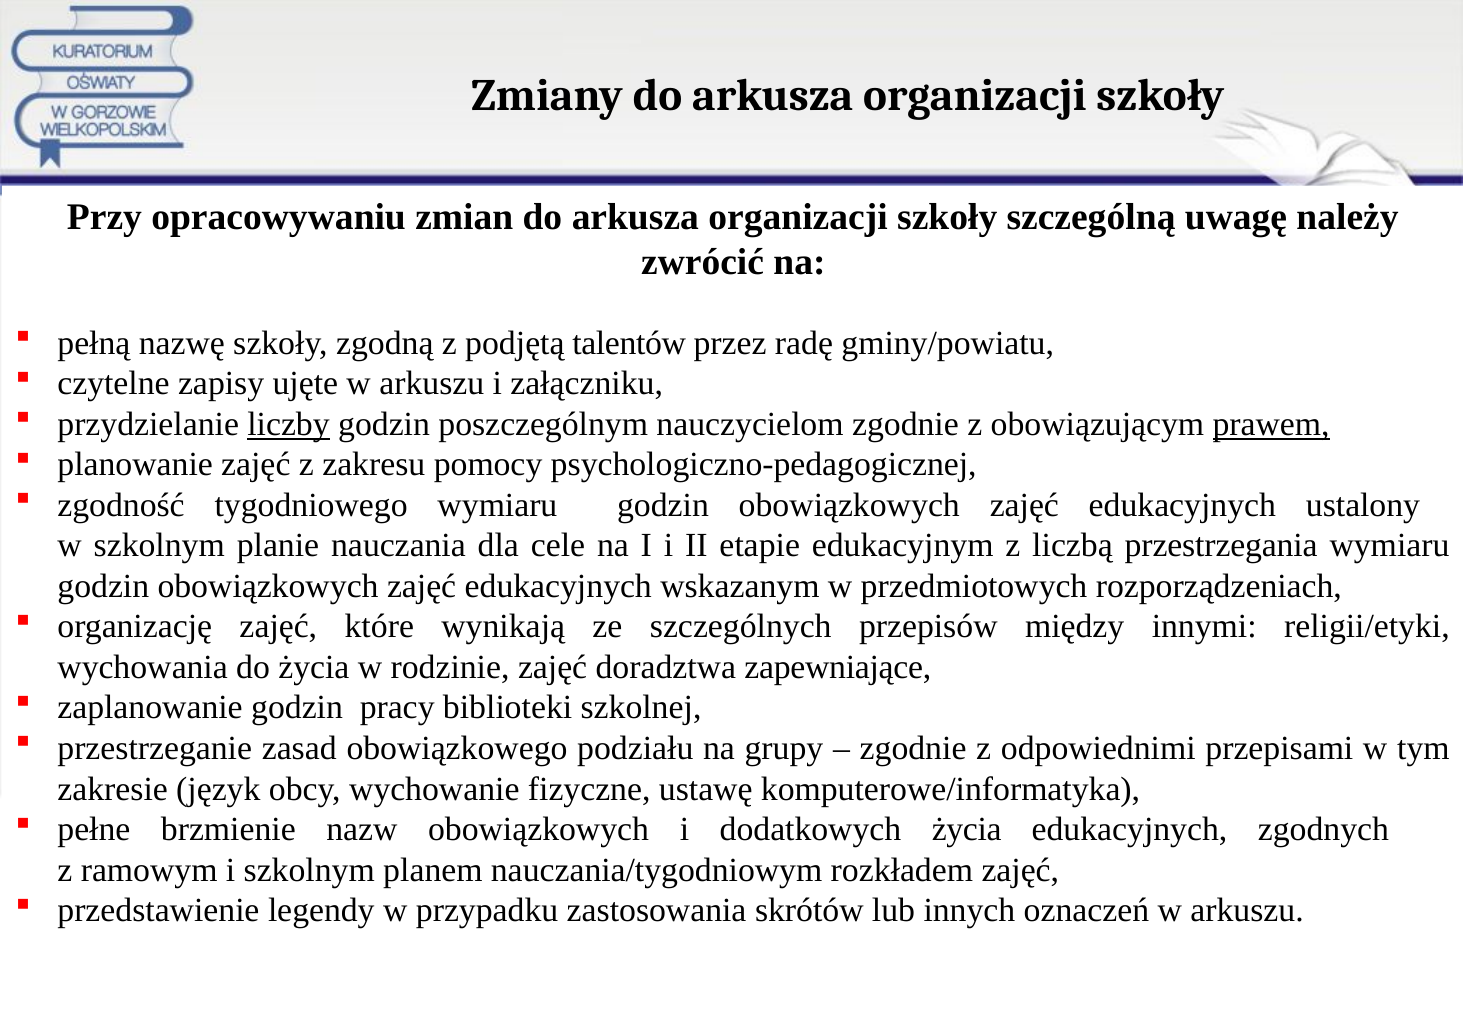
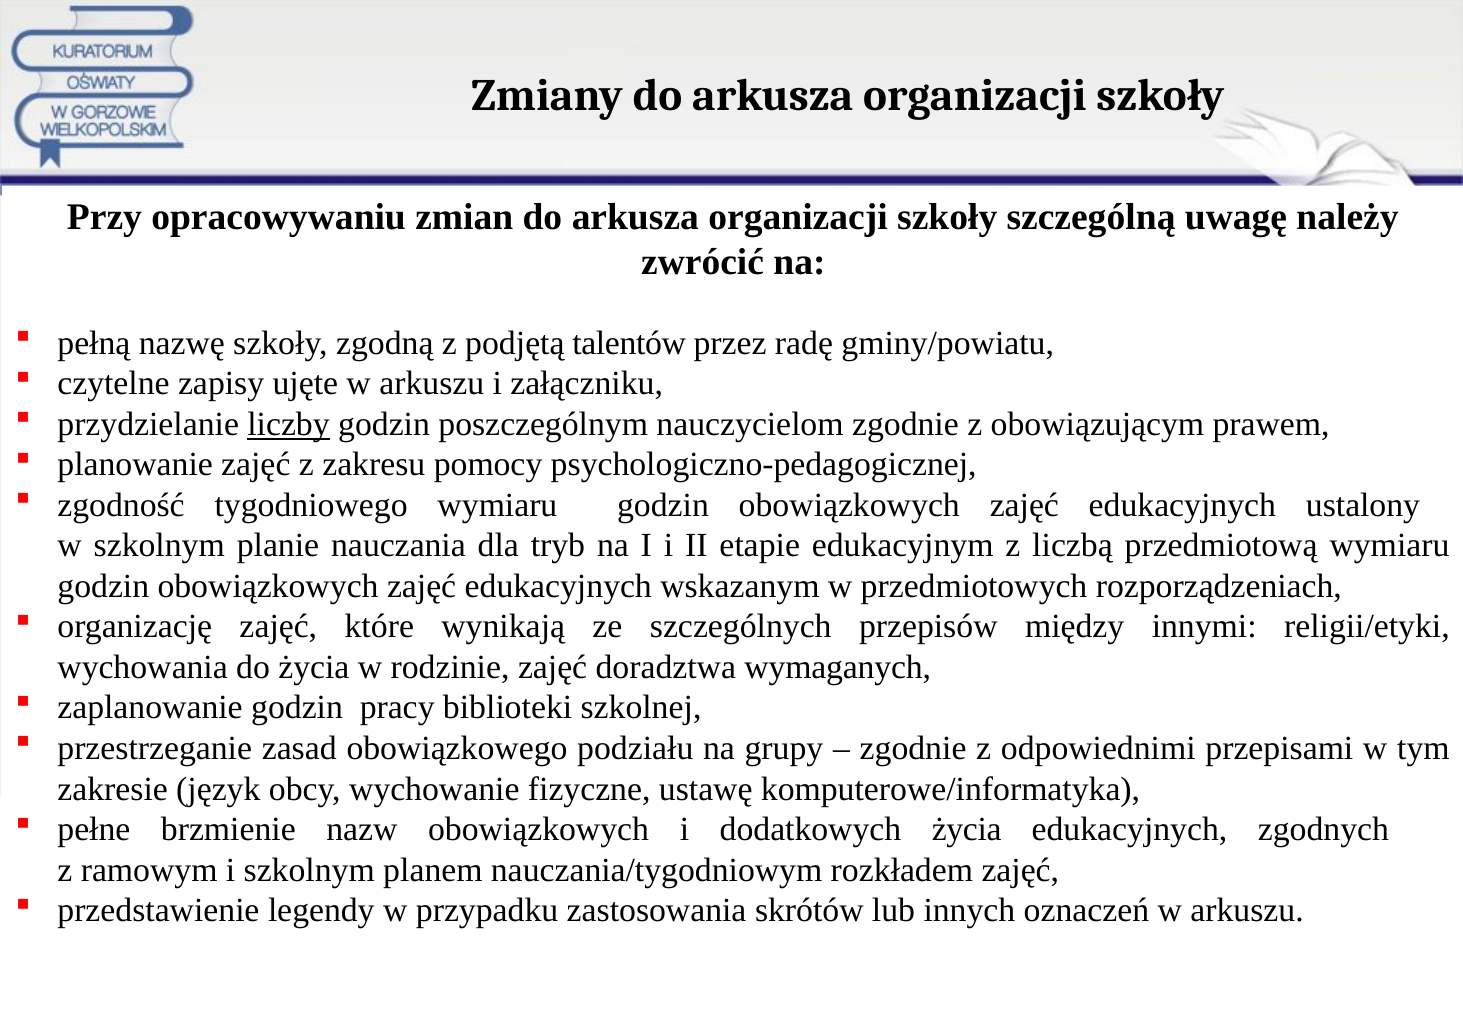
prawem underline: present -> none (1271, 424)
cele: cele -> tryb (558, 546)
przestrzegania: przestrzegania -> przedmiotową (1221, 546)
zapewniające: zapewniające -> wymaganych (838, 667)
